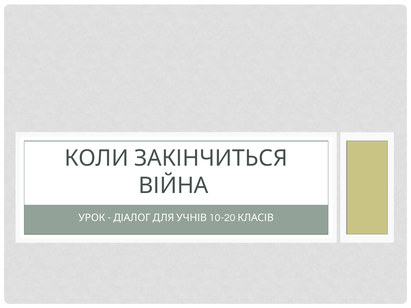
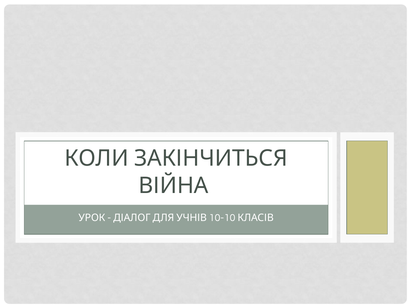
10-20: 10-20 -> 10-10 (222, 218)
